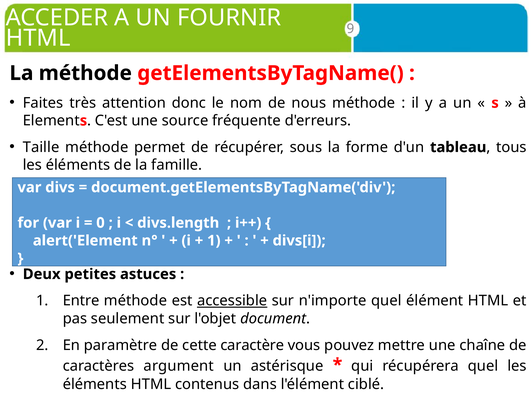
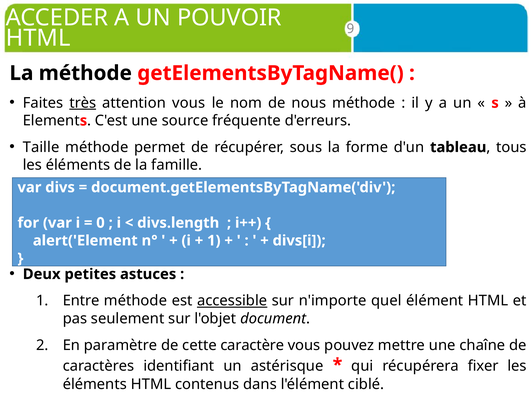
FOURNIR: FOURNIR -> POUVOIR (229, 18)
très underline: none -> present (83, 103)
attention donc: donc -> vous (189, 103)
argument: argument -> identifiant (179, 366)
récupérera quel: quel -> fixer (483, 366)
